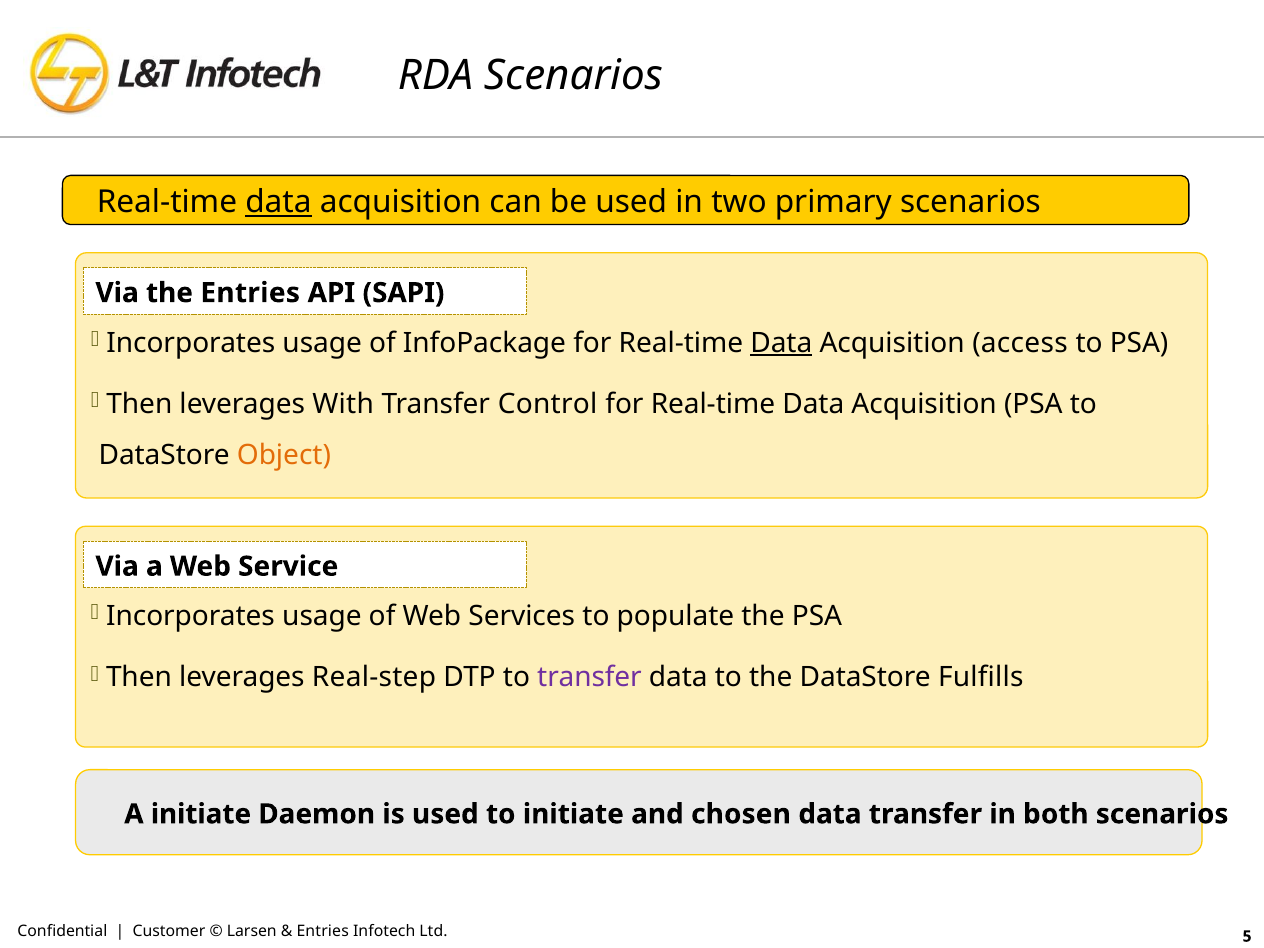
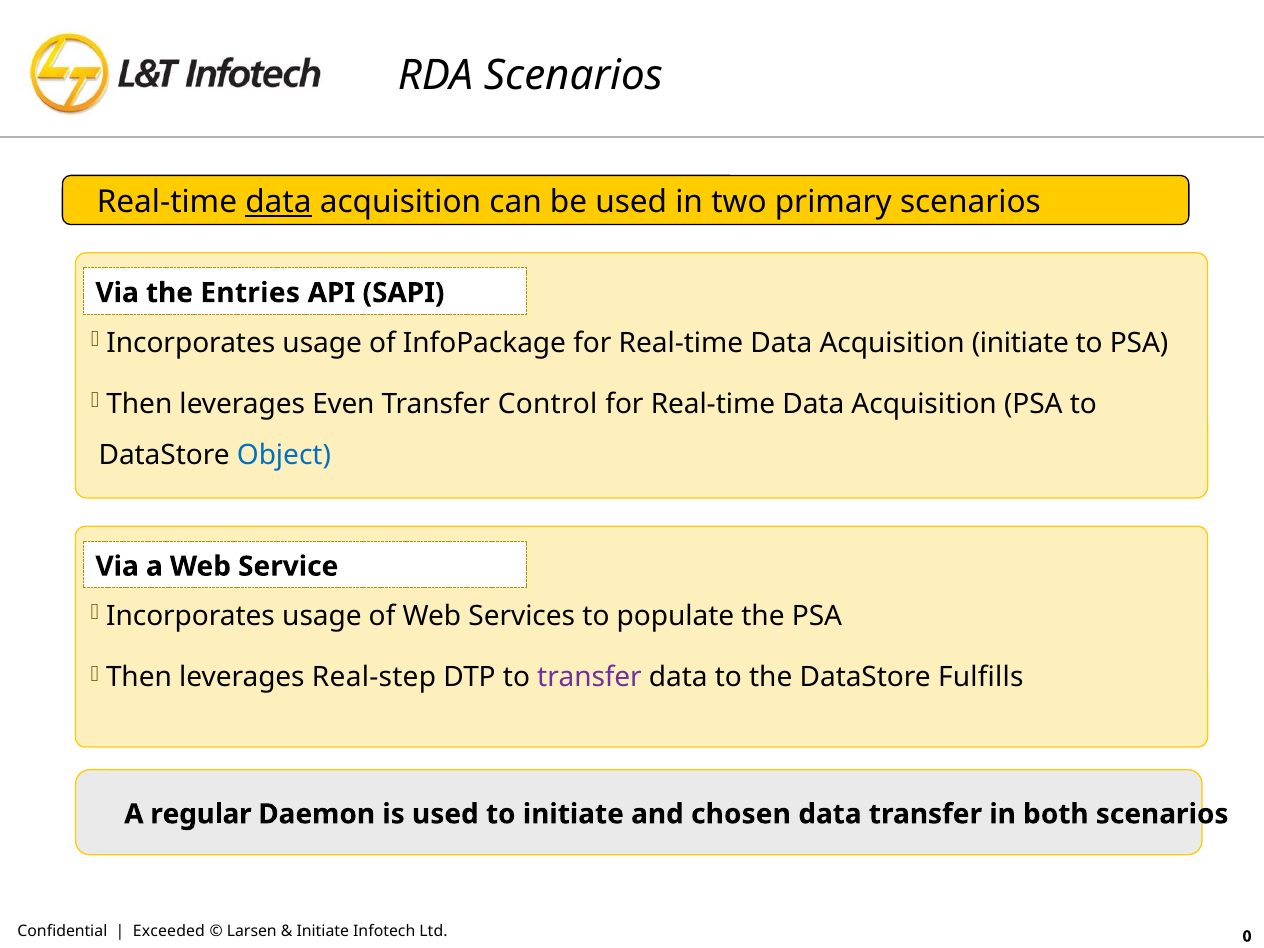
Data underline: present -> none (781, 343)
Acquisition access: access -> initiate (1020, 343)
With: With -> Even (343, 405)
Object colour: orange -> blue (284, 455)
A initiate: initiate -> regular (201, 814)
Customer: Customer -> Exceeded (169, 932)
Entries: Entries -> Initiate (323, 932)
5: 5 -> 0 (1247, 936)
